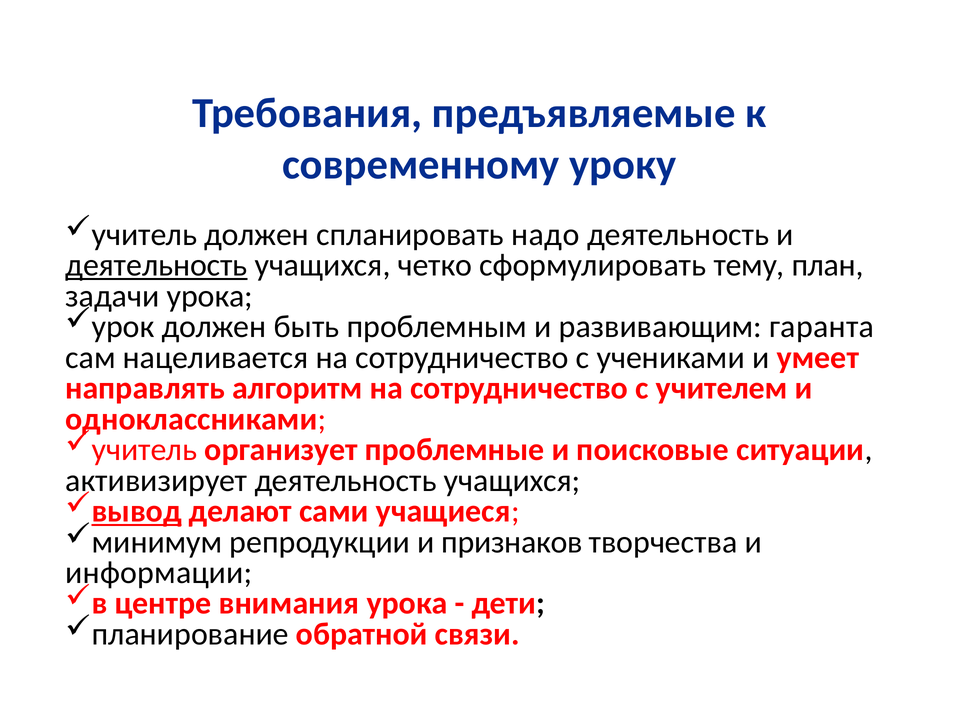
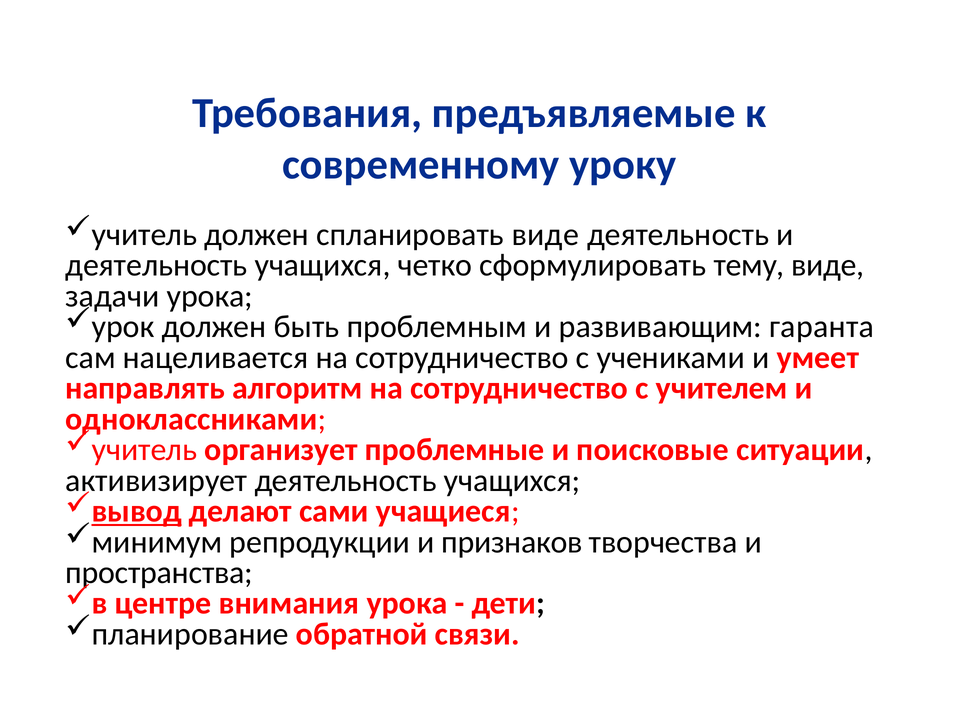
спланировать надо: надо -> виде (545, 234)
деятельность underline: present -> none (156, 265)
тему план: план -> виде (828, 265)
информации: информации -> пространства (159, 572)
